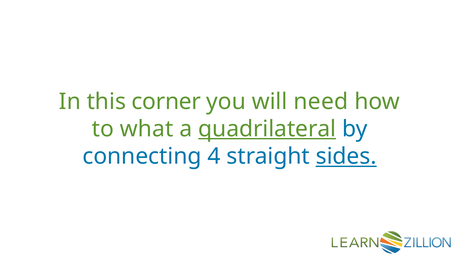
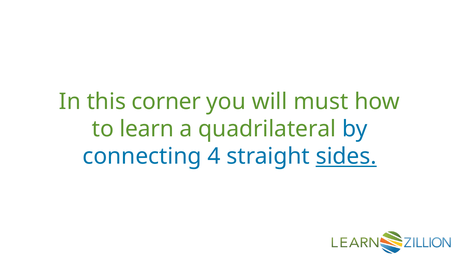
need: need -> must (321, 102)
what: what -> learn (147, 129)
quadrilateral underline: present -> none (267, 129)
